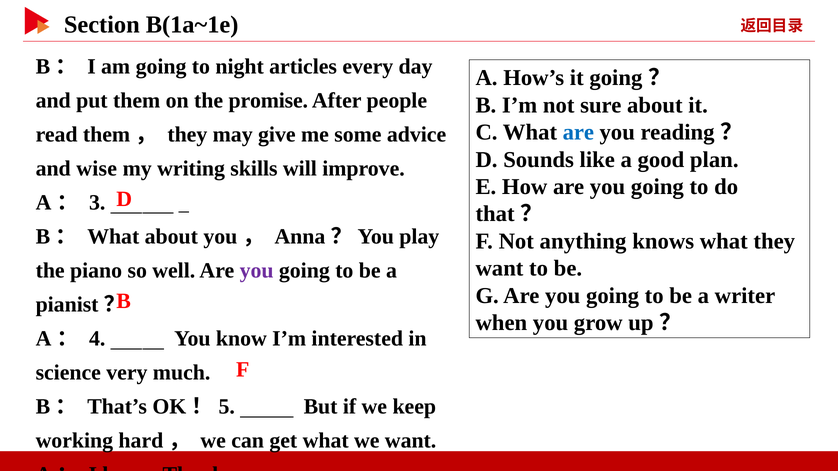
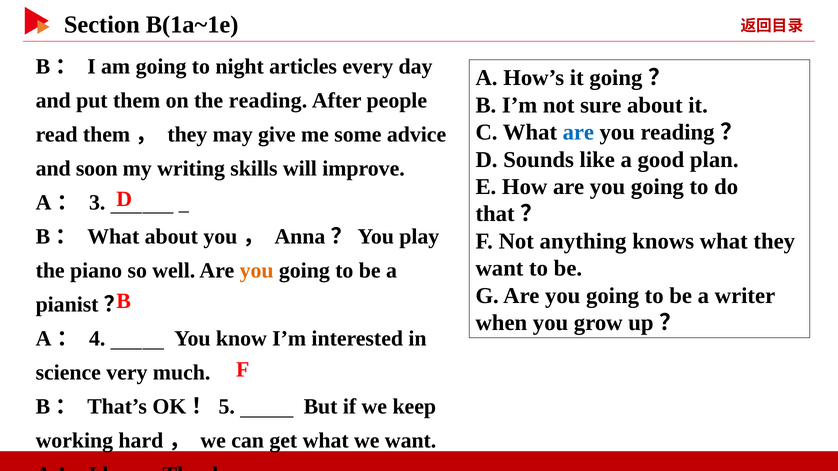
promise: promise -> reading (268, 101)
wise: wise -> soon (97, 169)
you colour: purple -> orange (257, 271)
